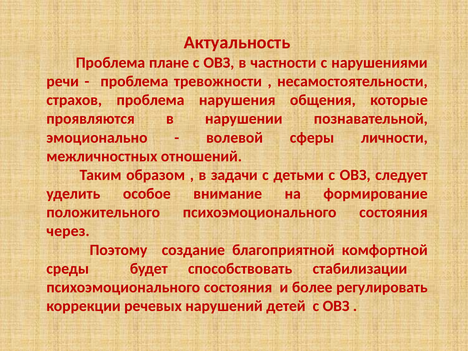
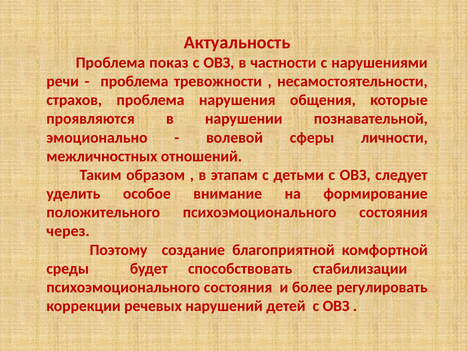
плане: плане -> показ (169, 63)
задачи: задачи -> этапам (234, 175)
